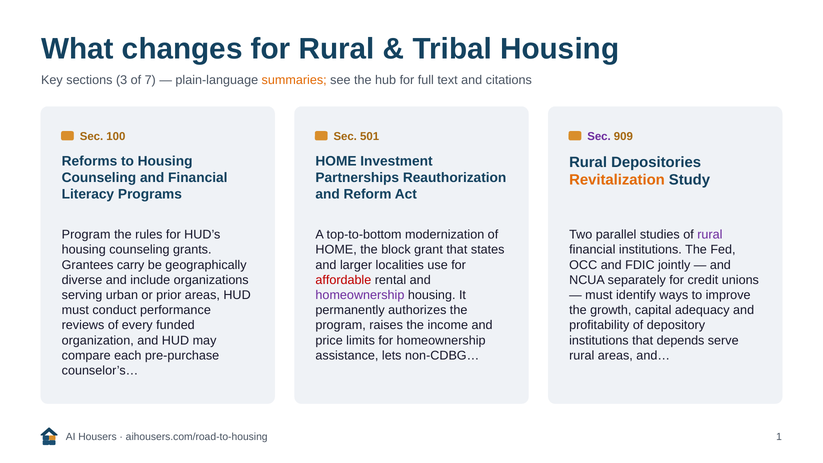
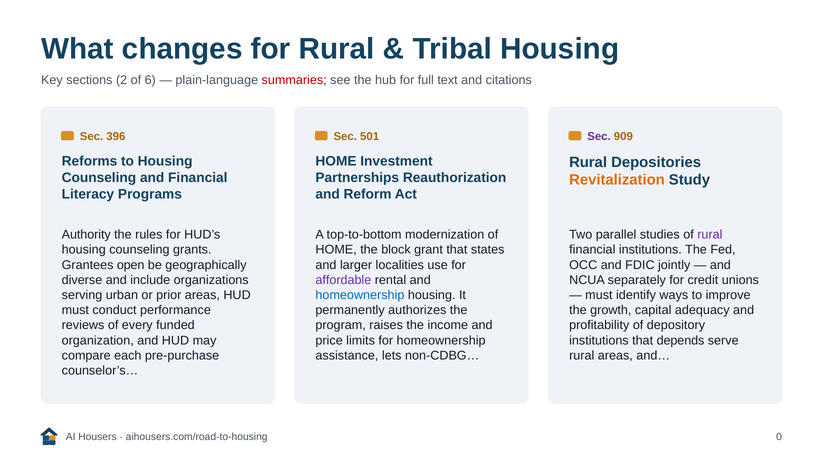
3: 3 -> 2 (122, 80)
7: 7 -> 6 (150, 80)
summaries colour: orange -> red (294, 80)
100: 100 -> 396 (116, 137)
Program: Program -> Authority (86, 235)
carry: carry -> open (131, 265)
affordable colour: red -> purple (343, 280)
homeownership colour: purple -> blue (360, 295)
1: 1 -> 0 (779, 437)
